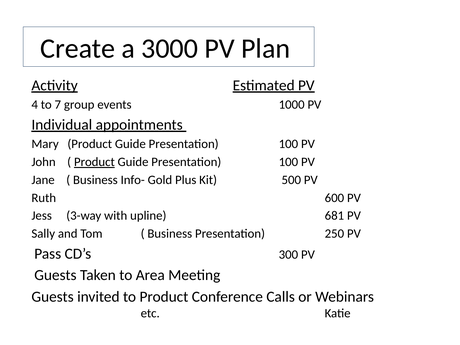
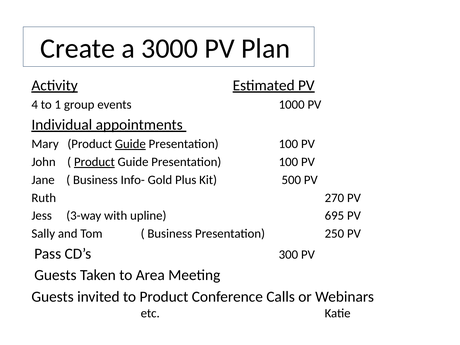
7: 7 -> 1 (58, 105)
Guide underline: none -> present (130, 144)
600: 600 -> 270 (334, 198)
681: 681 -> 695 (334, 216)
